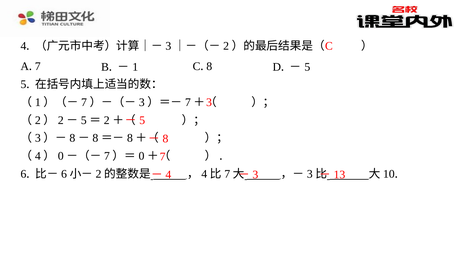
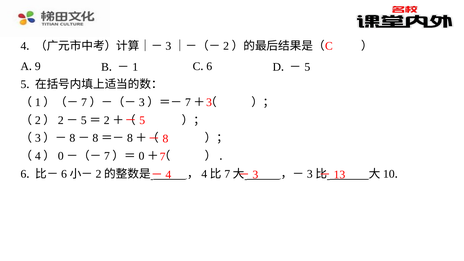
7: 7 -> 9 (38, 66)
8: 8 -> 6 (209, 66)
